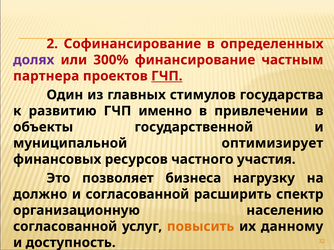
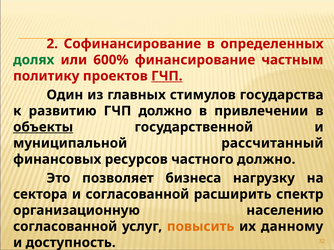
долях colour: purple -> green (34, 60)
300%: 300% -> 600% (111, 60)
партнера: партнера -> политику (46, 76)
ГЧП именно: именно -> должно (165, 111)
объекты underline: none -> present (43, 127)
оптимизирует: оптимизирует -> рассчитанный (272, 143)
частного участия: участия -> должно (266, 160)
должно: должно -> сектора (40, 195)
